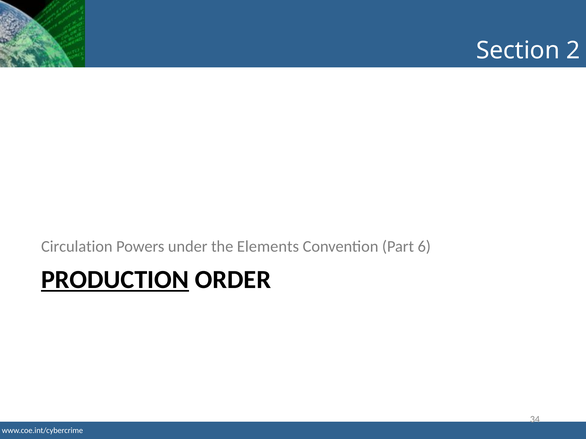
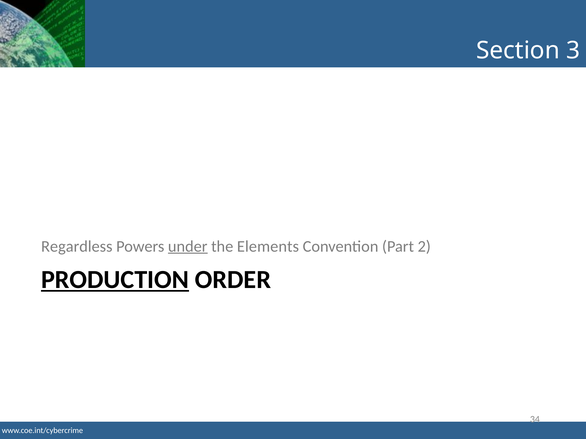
2: 2 -> 3 (573, 50)
Circulation: Circulation -> Regardless (77, 247)
under underline: none -> present (188, 247)
6: 6 -> 2 (424, 247)
